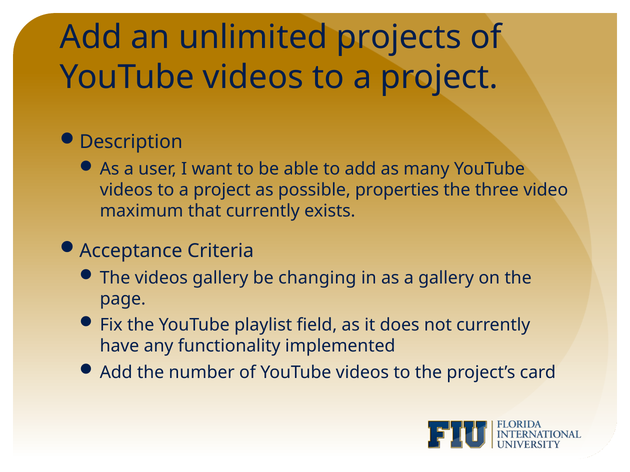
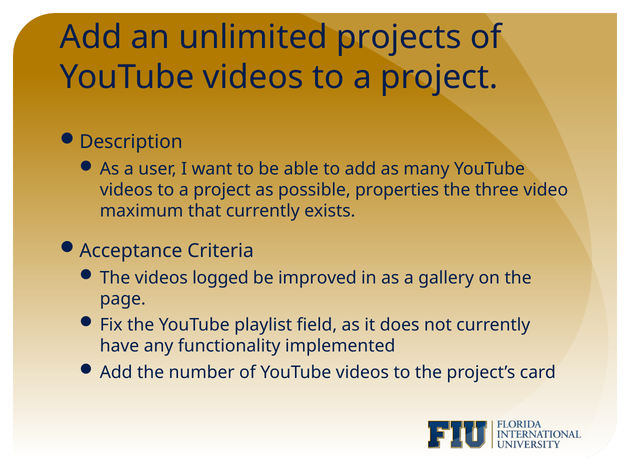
videos gallery: gallery -> logged (220, 278)
changing: changing -> improved (317, 278)
